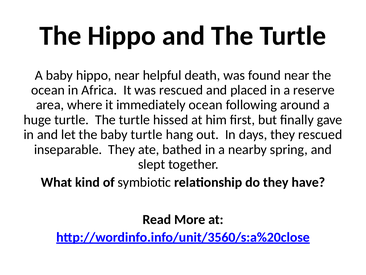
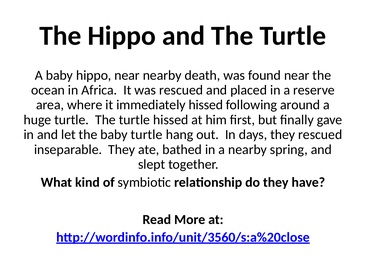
near helpful: helpful -> nearby (162, 75)
immediately ocean: ocean -> hissed (206, 105)
